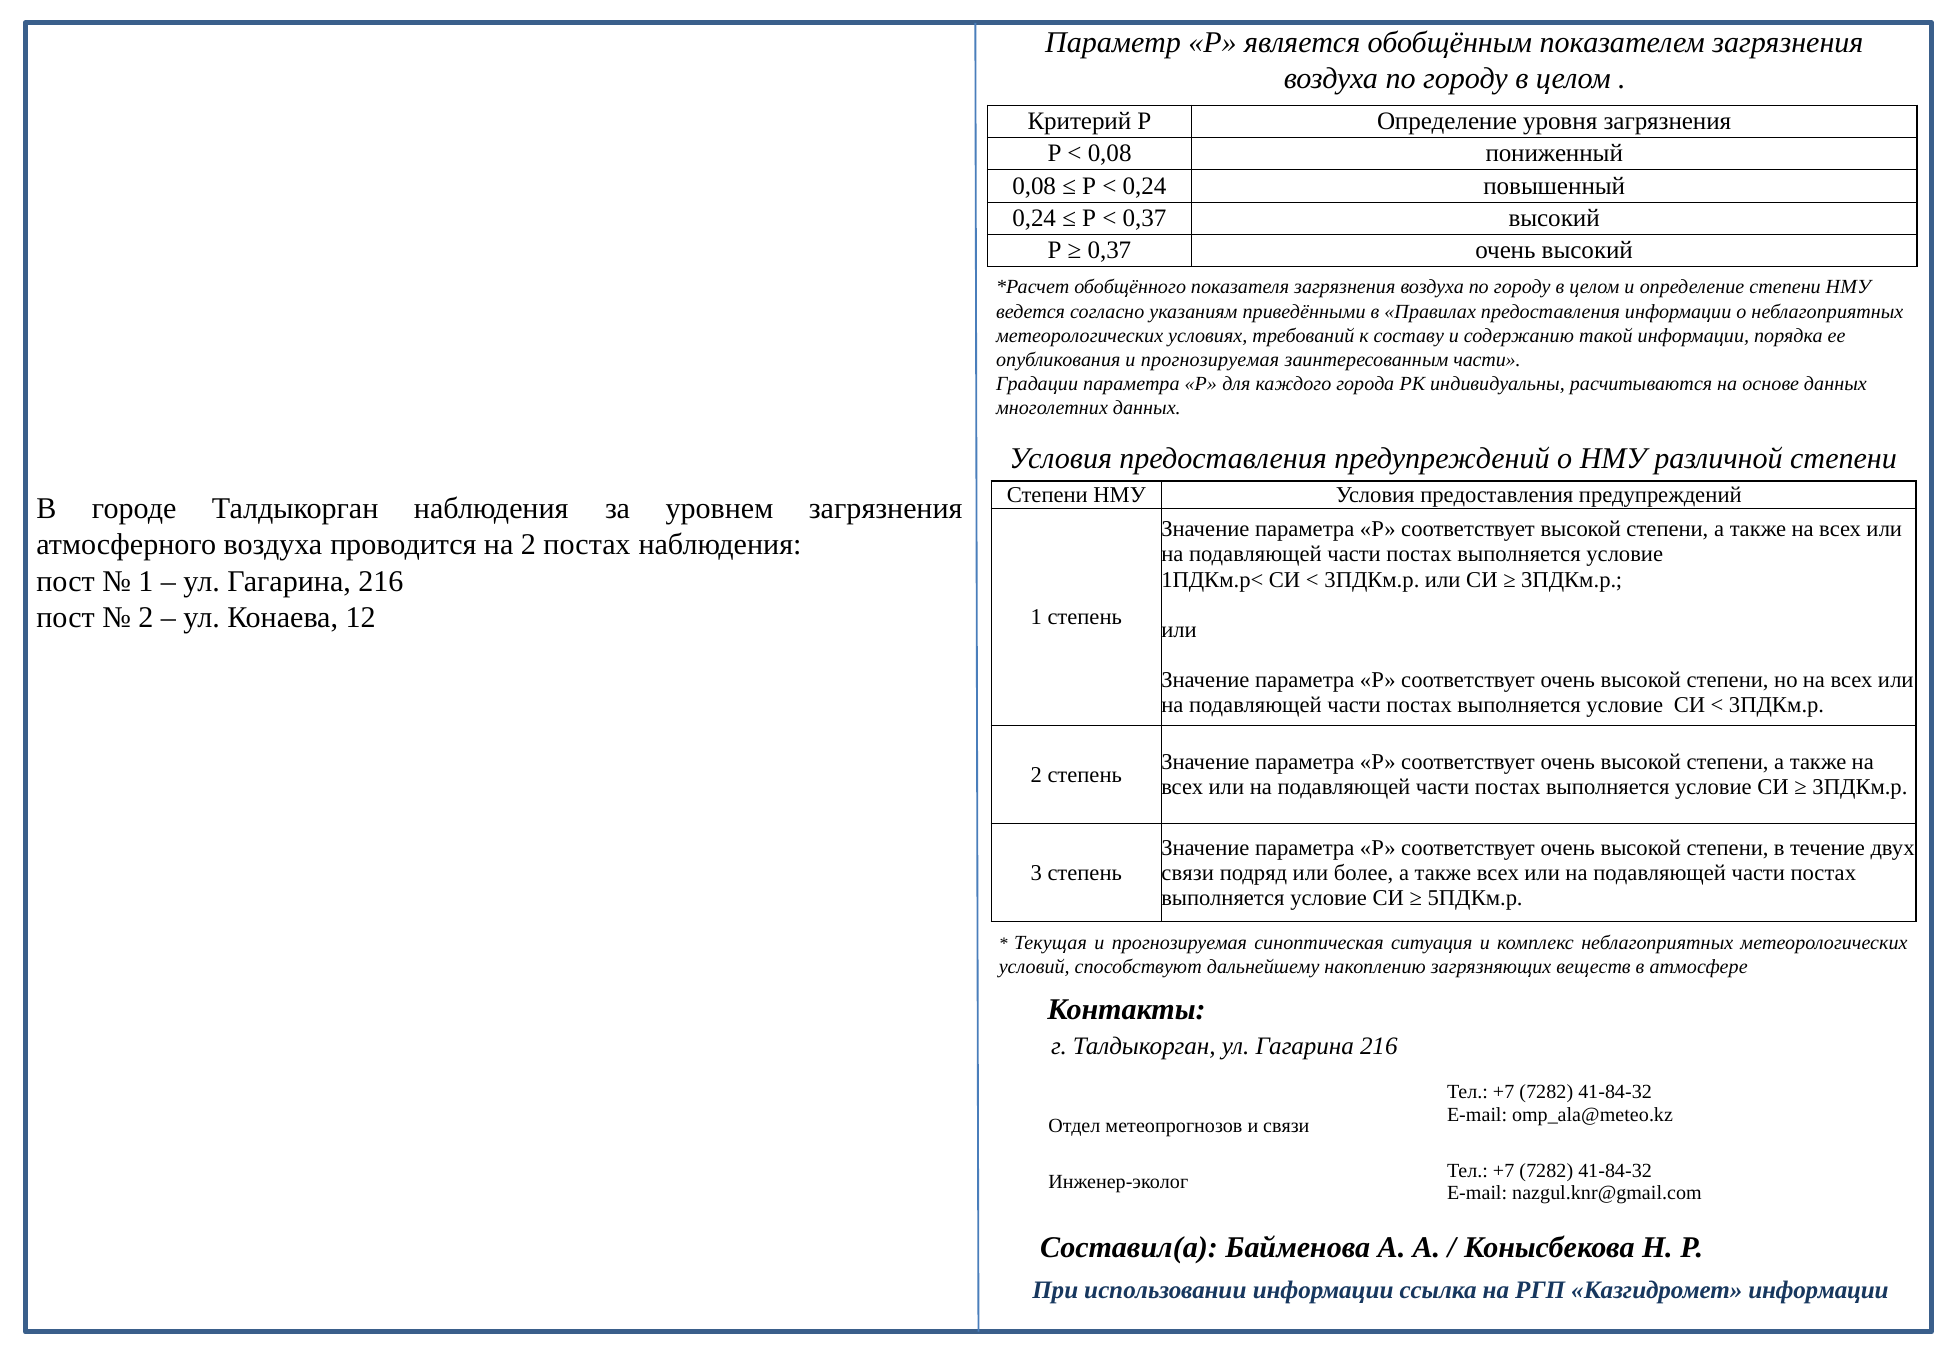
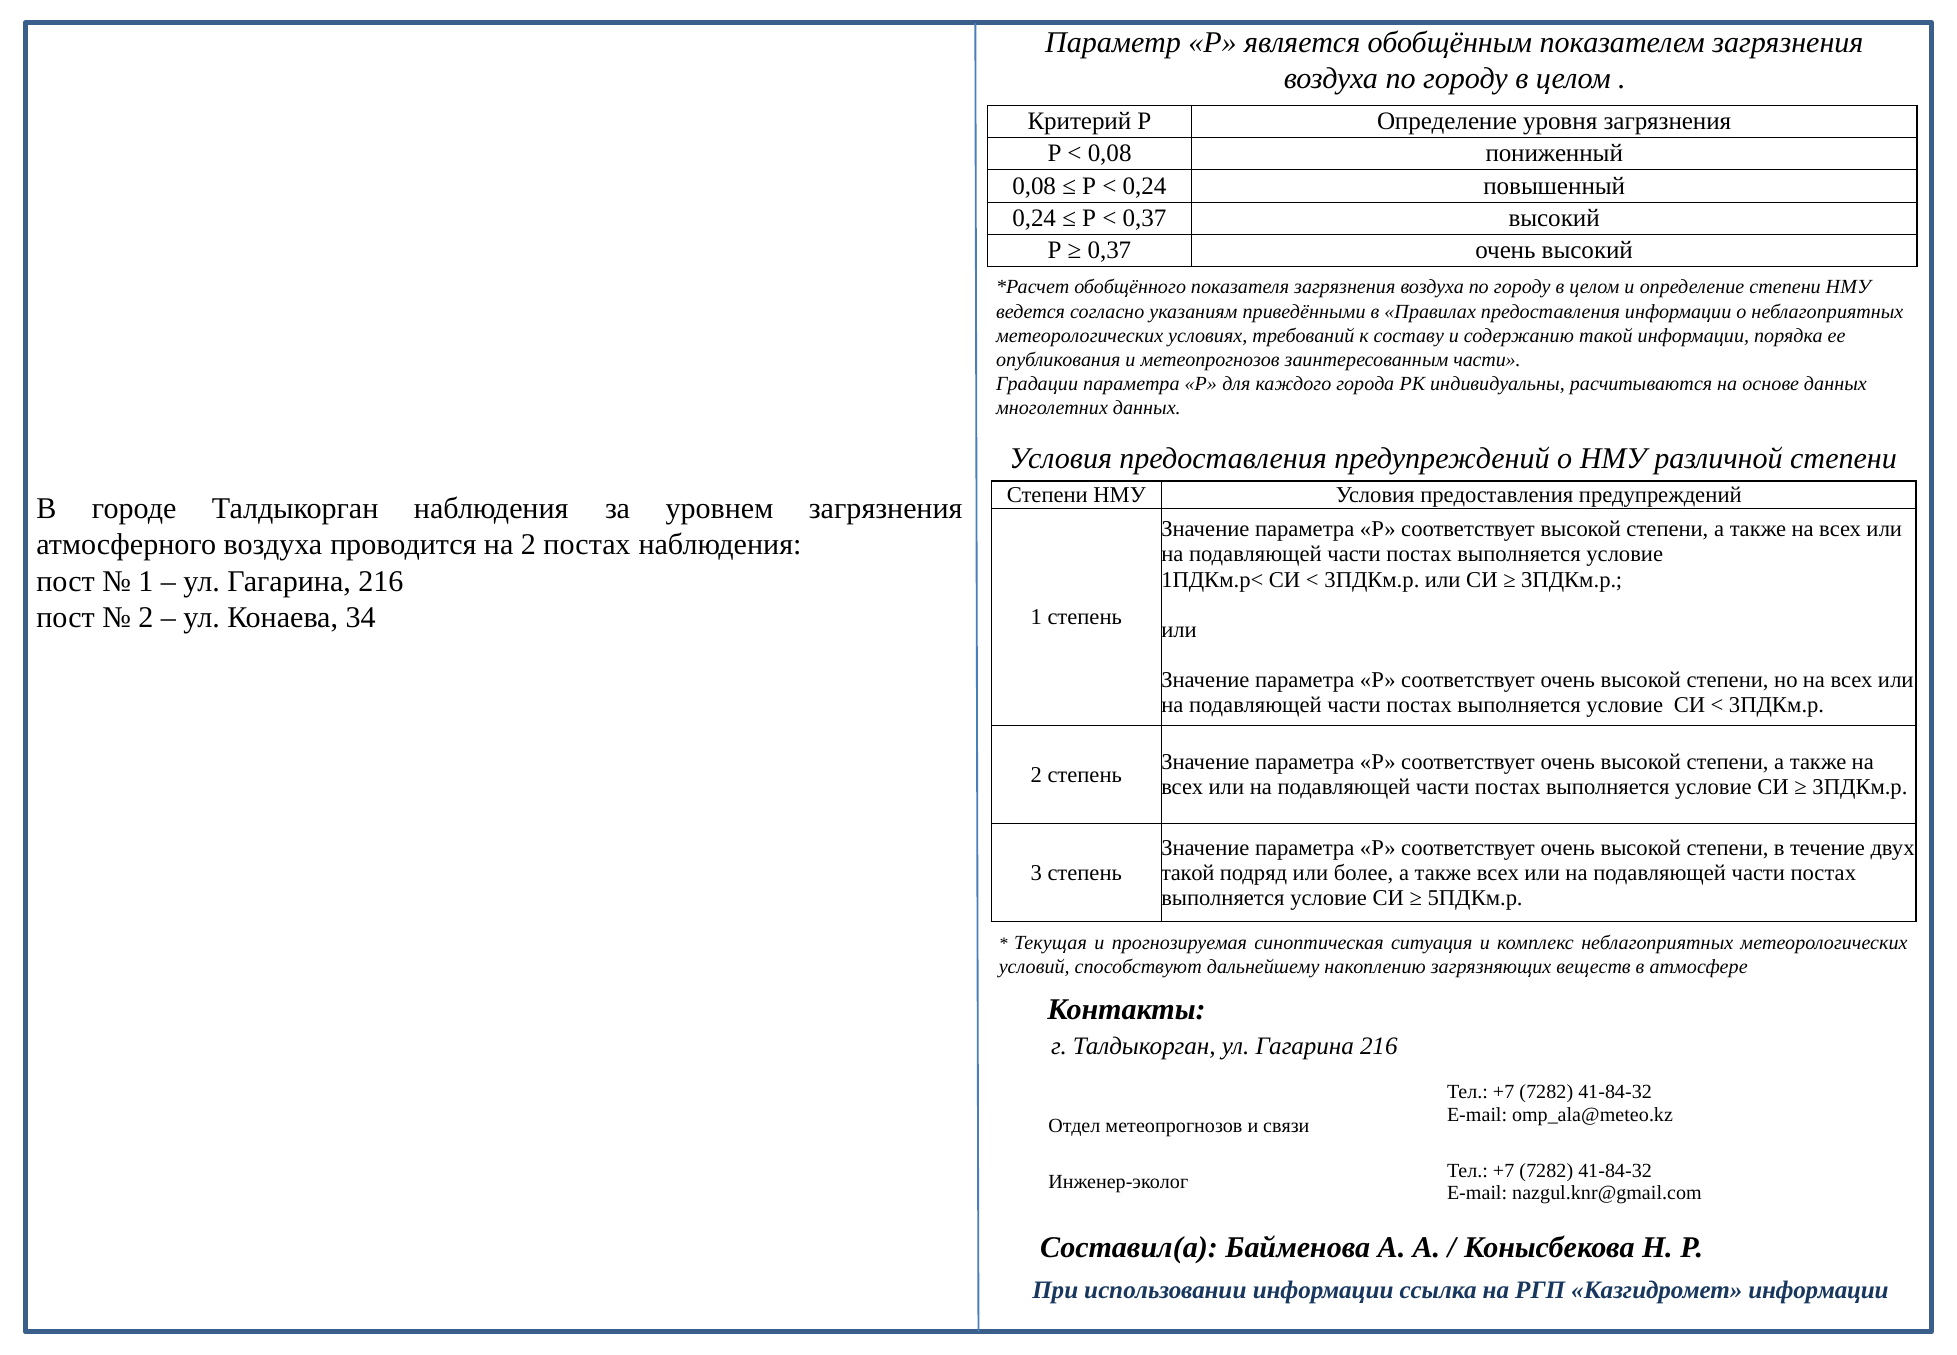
опубликования и прогнозируемая: прогнозируемая -> метеопрогнозов (1210, 359)
12: 12 -> 34 (361, 617)
связи: связи -> такой (1188, 873)
